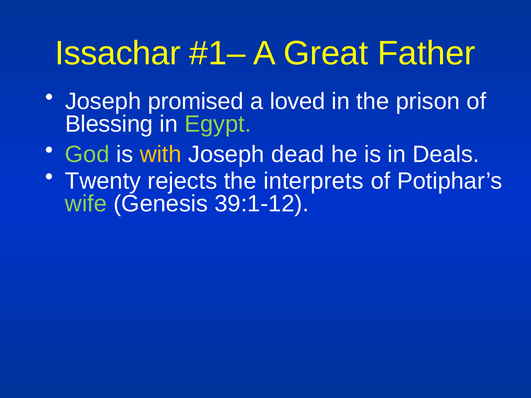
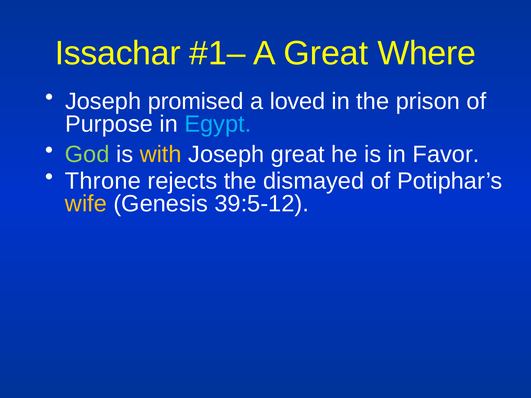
Father: Father -> Where (427, 53)
Blessing: Blessing -> Purpose (109, 124)
Egypt colour: light green -> light blue (218, 124)
Joseph dead: dead -> great (298, 155)
Deals: Deals -> Favor (446, 155)
Twenty: Twenty -> Throne (103, 181)
interprets: interprets -> dismayed (314, 181)
wife colour: light green -> yellow (86, 204)
39:1-12: 39:1-12 -> 39:5-12 (262, 204)
